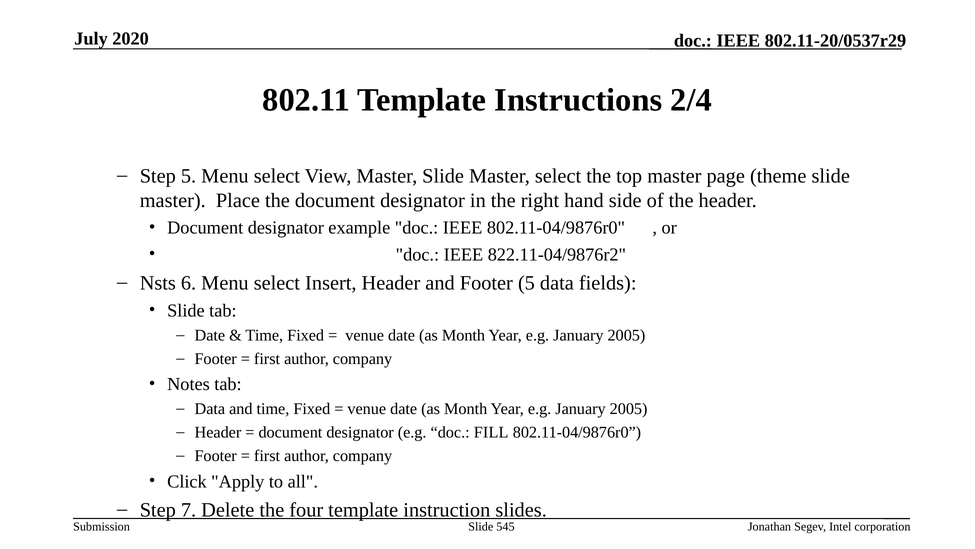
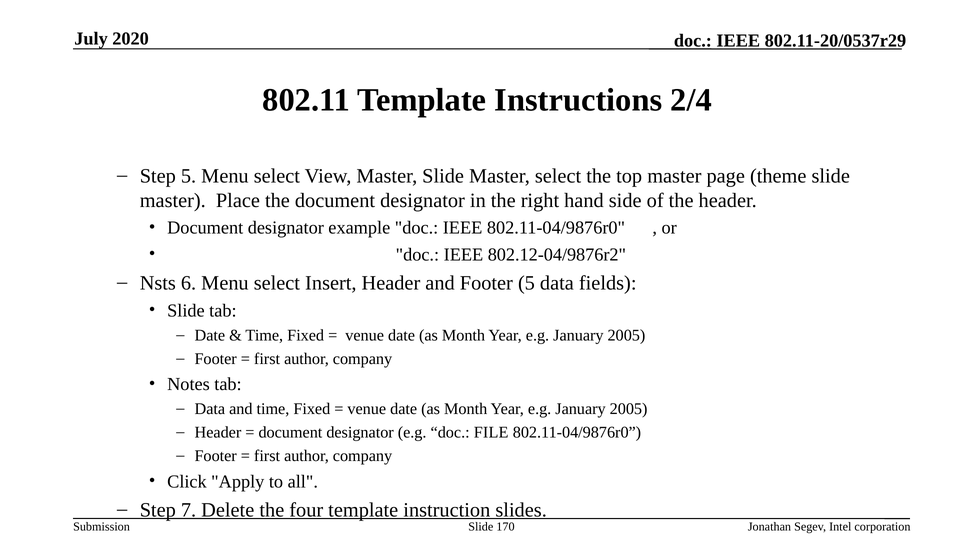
822.11-04/9876r2: 822.11-04/9876r2 -> 802.12-04/9876r2 (557, 254)
FILL: FILL -> FILE (491, 432)
545: 545 -> 170 (505, 526)
